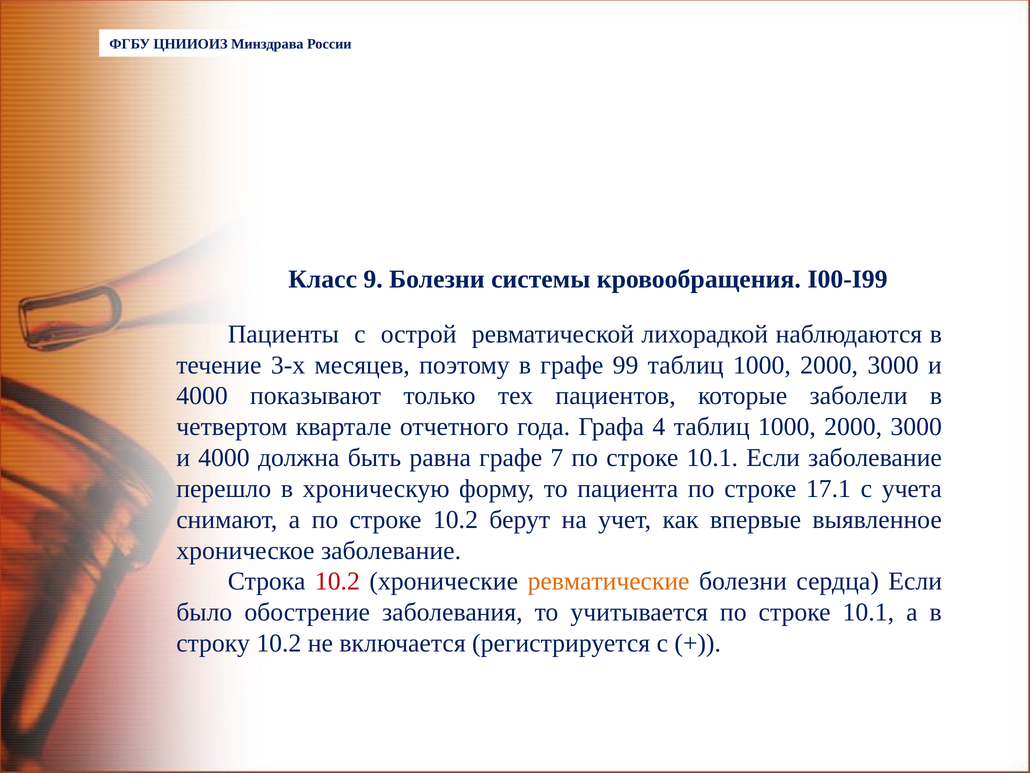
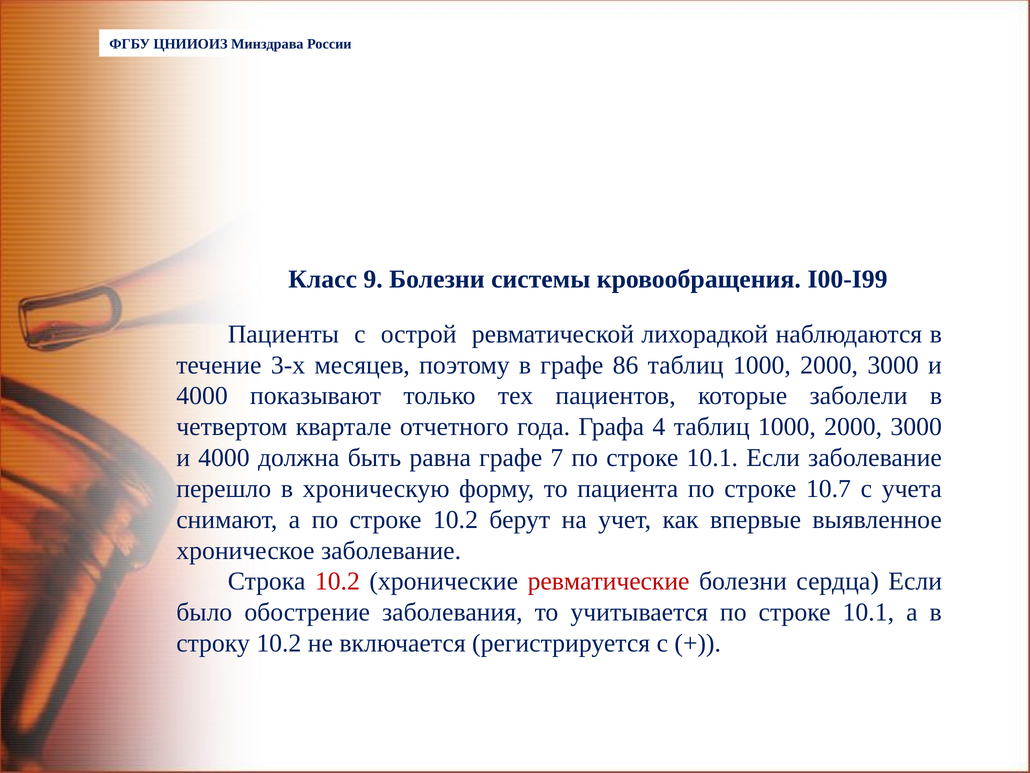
99: 99 -> 86 (626, 365)
17.1: 17.1 -> 10.7 (828, 488)
ревматические colour: orange -> red (609, 581)
